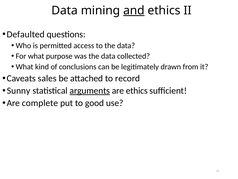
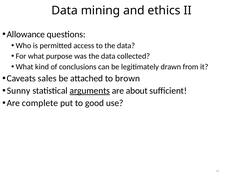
and underline: present -> none (134, 10)
Defaulted: Defaulted -> Allowance (26, 34)
record: record -> brown (128, 78)
are ethics: ethics -> about (137, 90)
